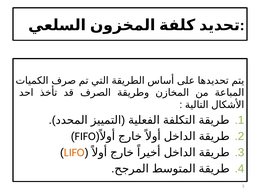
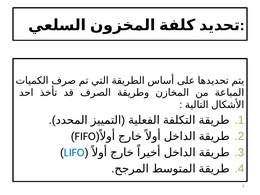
LIFO colour: orange -> blue (74, 153)
